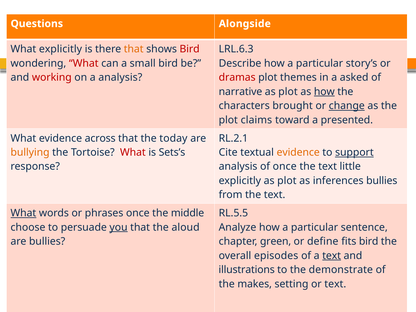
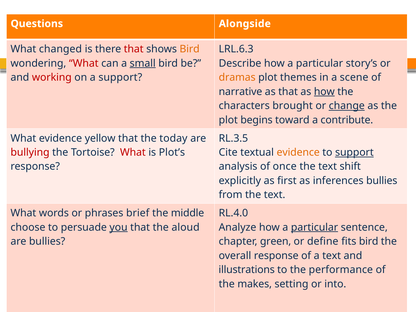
What explicitly: explicitly -> changed (60, 49)
that colour: orange -> red (134, 49)
Bird colour: red -> orange (190, 49)
small underline: none -> present (143, 63)
a analysis: analysis -> support (120, 77)
dramas colour: red -> orange (237, 77)
asked: asked -> scene (354, 77)
plot: plot -> that (288, 92)
claims: claims -> begins (257, 120)
presented: presented -> contribute (347, 120)
across: across -> yellow (100, 138)
RL.2.1: RL.2.1 -> RL.3.5 (233, 138)
bullying colour: orange -> red (30, 152)
Sets’s: Sets’s -> Plot’s (172, 152)
little: little -> shift (350, 167)
explicitly as plot: plot -> first (287, 181)
What underline: present -> none (23, 213)
phrases once: once -> brief (138, 213)
RL.5.5: RL.5.5 -> RL.4.0 (233, 213)
particular underline: none -> present (315, 227)
overall episodes: episodes -> response (276, 256)
text underline: present -> none (332, 256)
demonstrate: demonstrate -> performance (341, 270)
or text: text -> into (335, 284)
